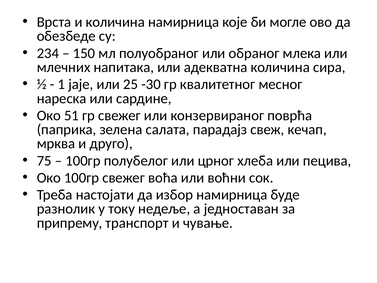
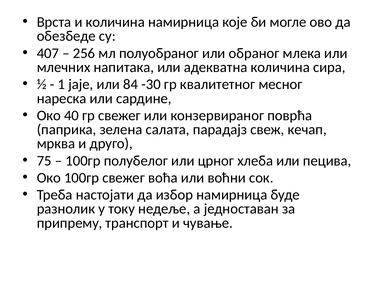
234: 234 -> 407 (48, 53)
150: 150 -> 256 (84, 53)
25: 25 -> 84 (131, 84)
51: 51 -> 40 (71, 115)
